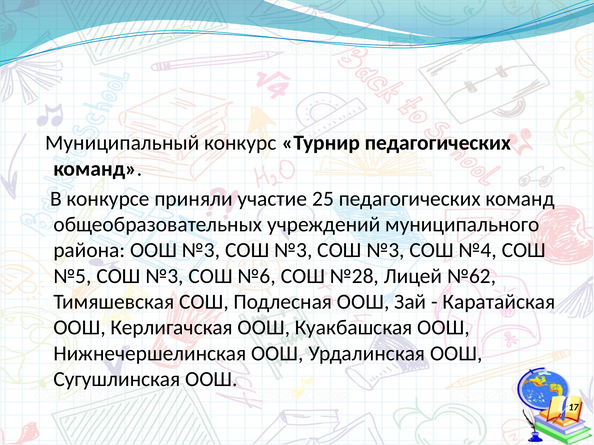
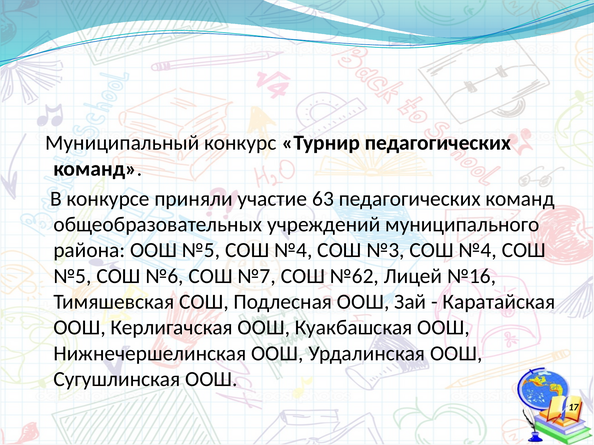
25: 25 -> 63 (323, 199)
ООШ №3: №3 -> №5 (201, 251)
№3: №3 -> №4 (293, 251)
№5 СОШ №3: №3 -> №6 (165, 276)
№6: №6 -> №7 (257, 276)
№28: №28 -> №62 (354, 276)
№62: №62 -> №16 (472, 276)
